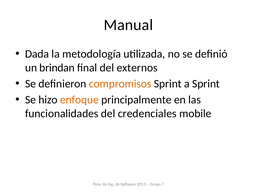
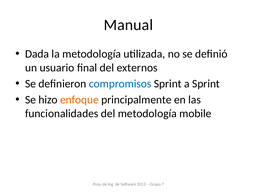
brindan: brindan -> usuario (57, 68)
compromisos colour: orange -> blue (120, 84)
del credenciales: credenciales -> metodología (147, 113)
